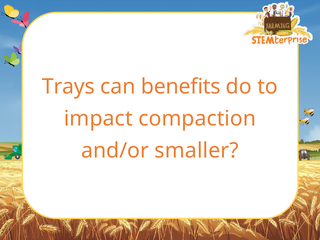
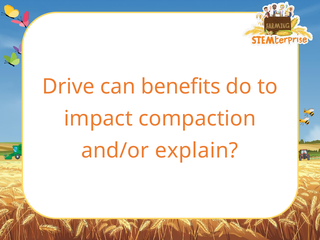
Trays: Trays -> Drive (68, 86)
smaller: smaller -> explain (197, 150)
